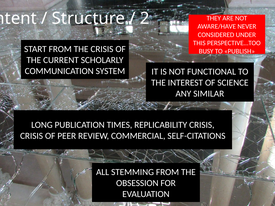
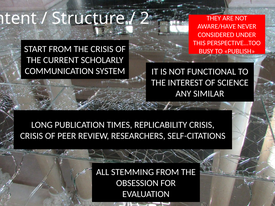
COMMERCIAL: COMMERCIAL -> RESEARCHERS (138, 136)
